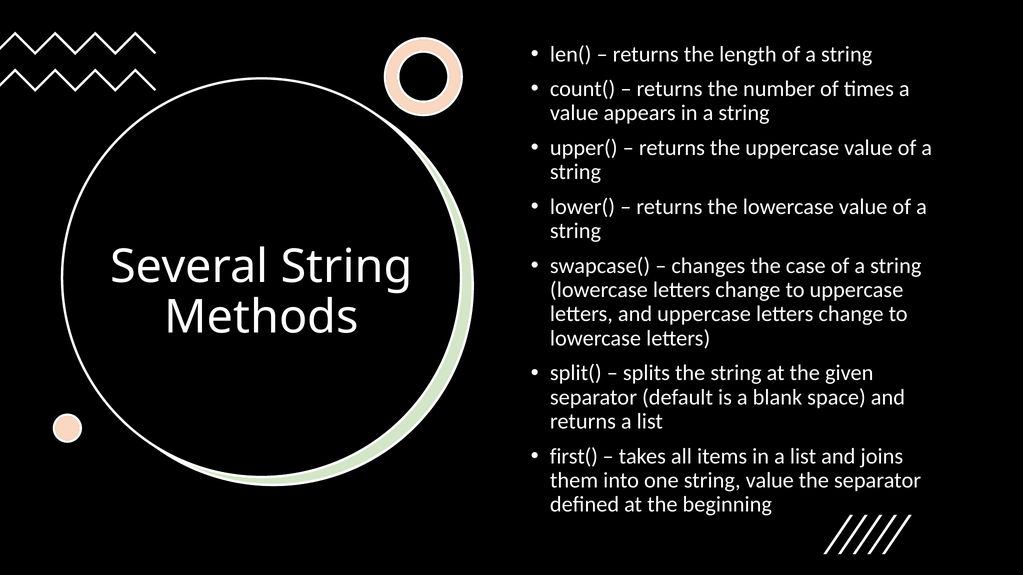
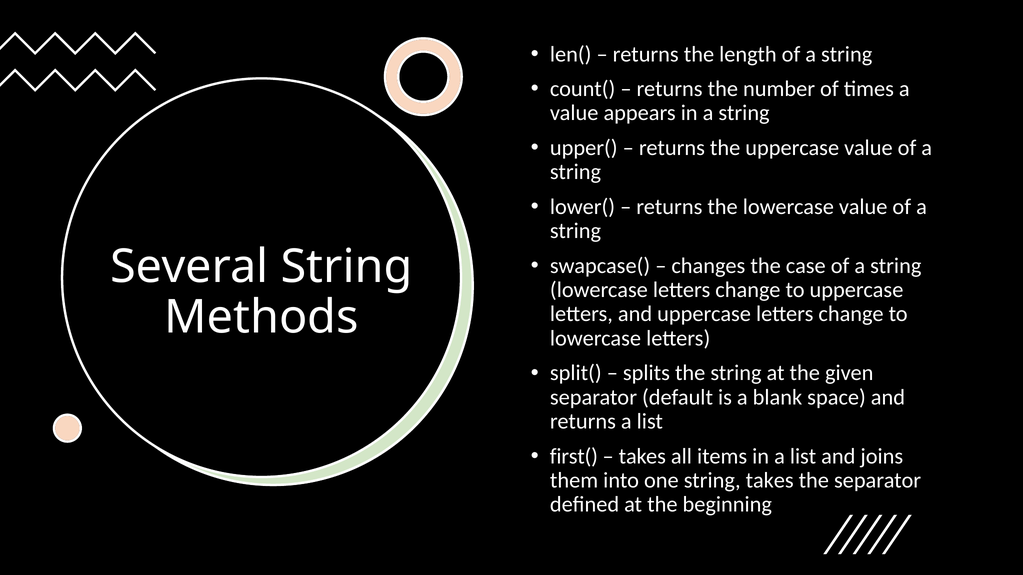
string value: value -> takes (770, 481)
